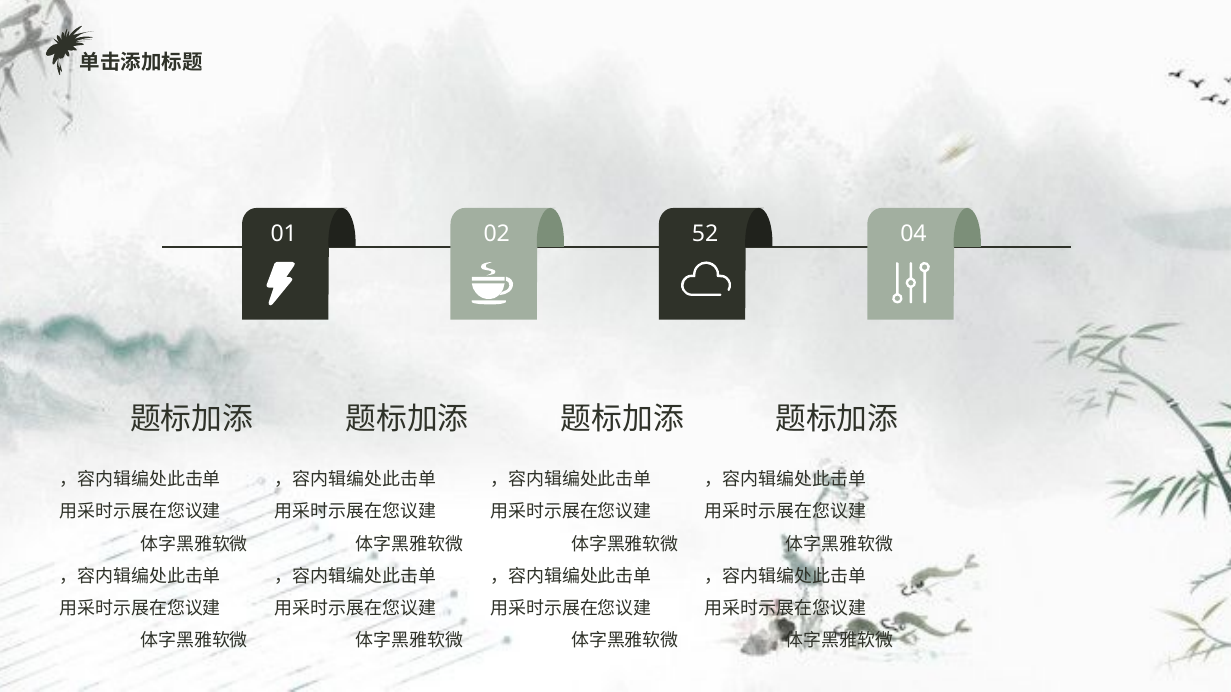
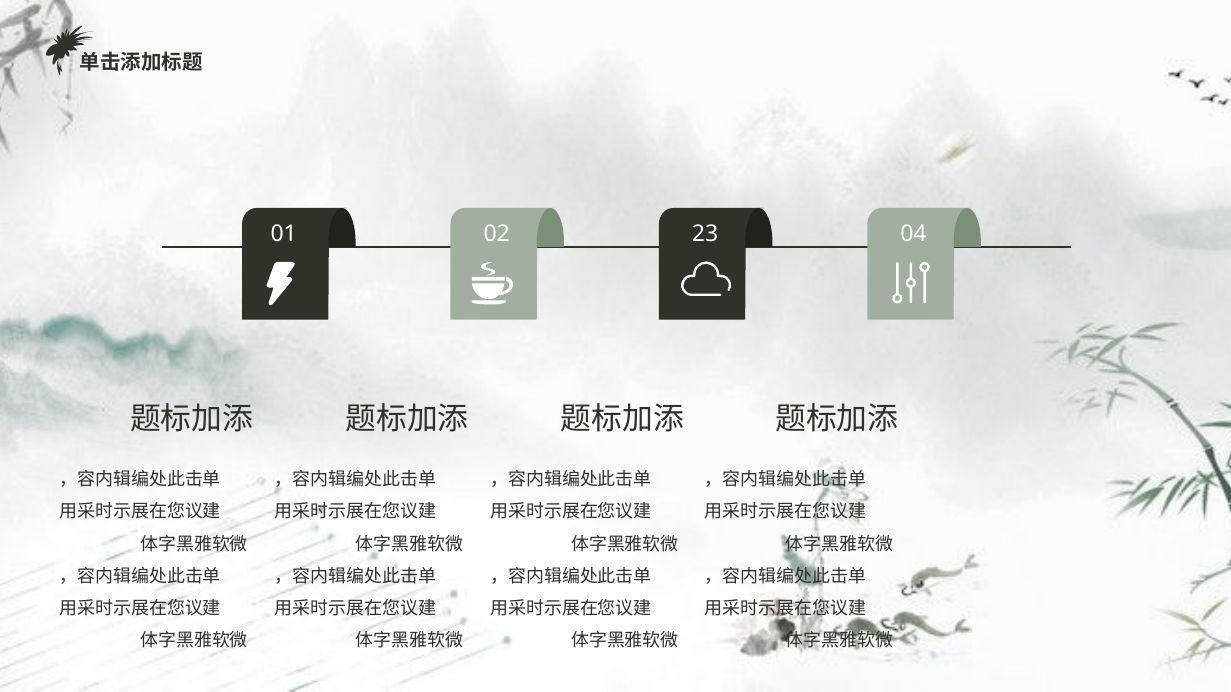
52: 52 -> 23 (705, 234)
